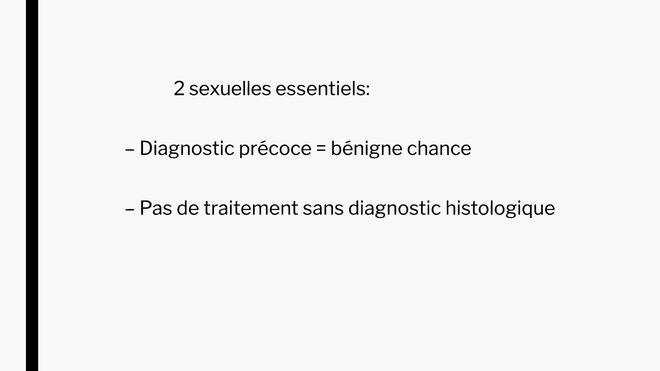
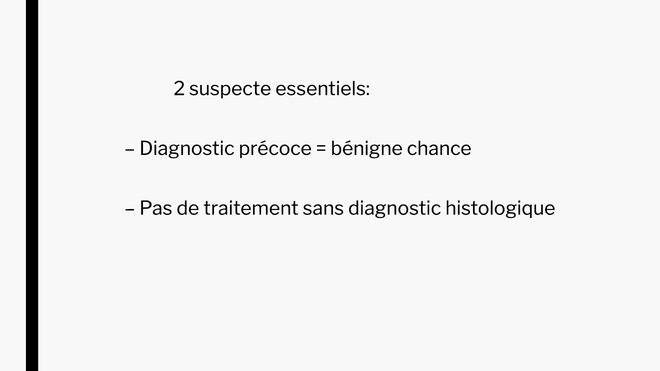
sexuelles: sexuelles -> suspecte (230, 89)
